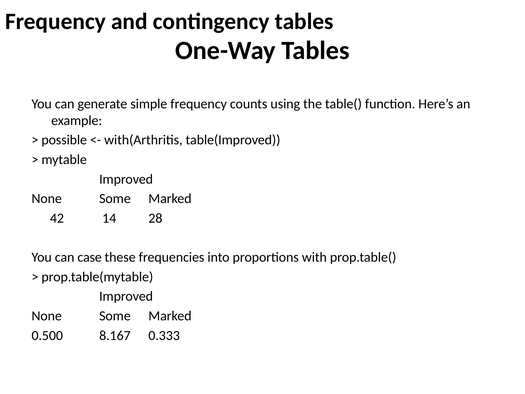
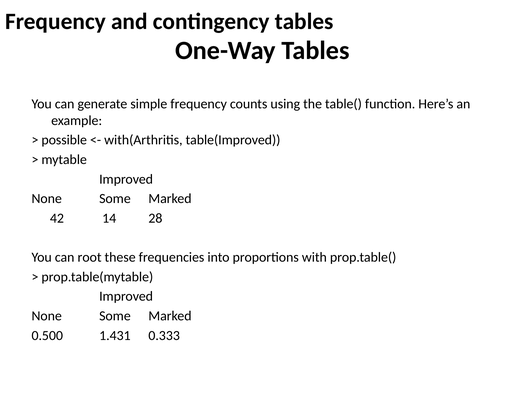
case: case -> root (90, 257)
8.167: 8.167 -> 1.431 (115, 335)
